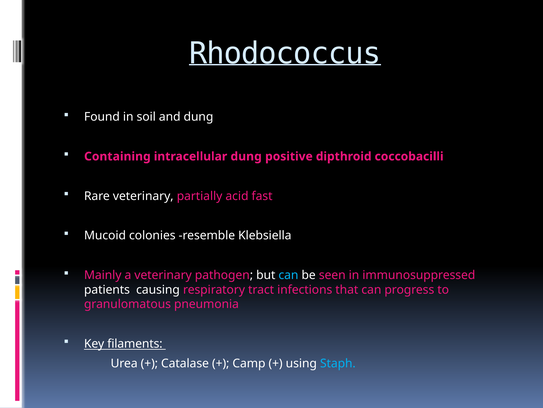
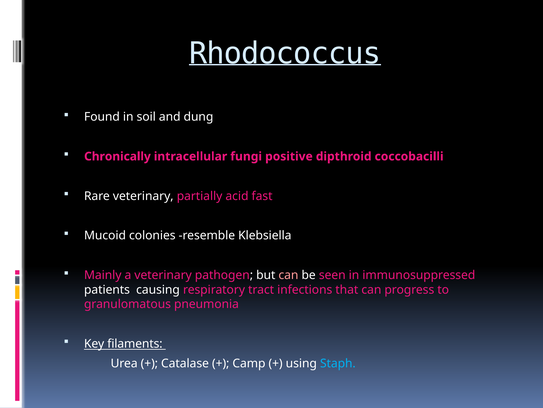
Containing: Containing -> Chronically (117, 156)
intracellular dung: dung -> fungi (246, 156)
can colour: light blue -> pink (288, 275)
